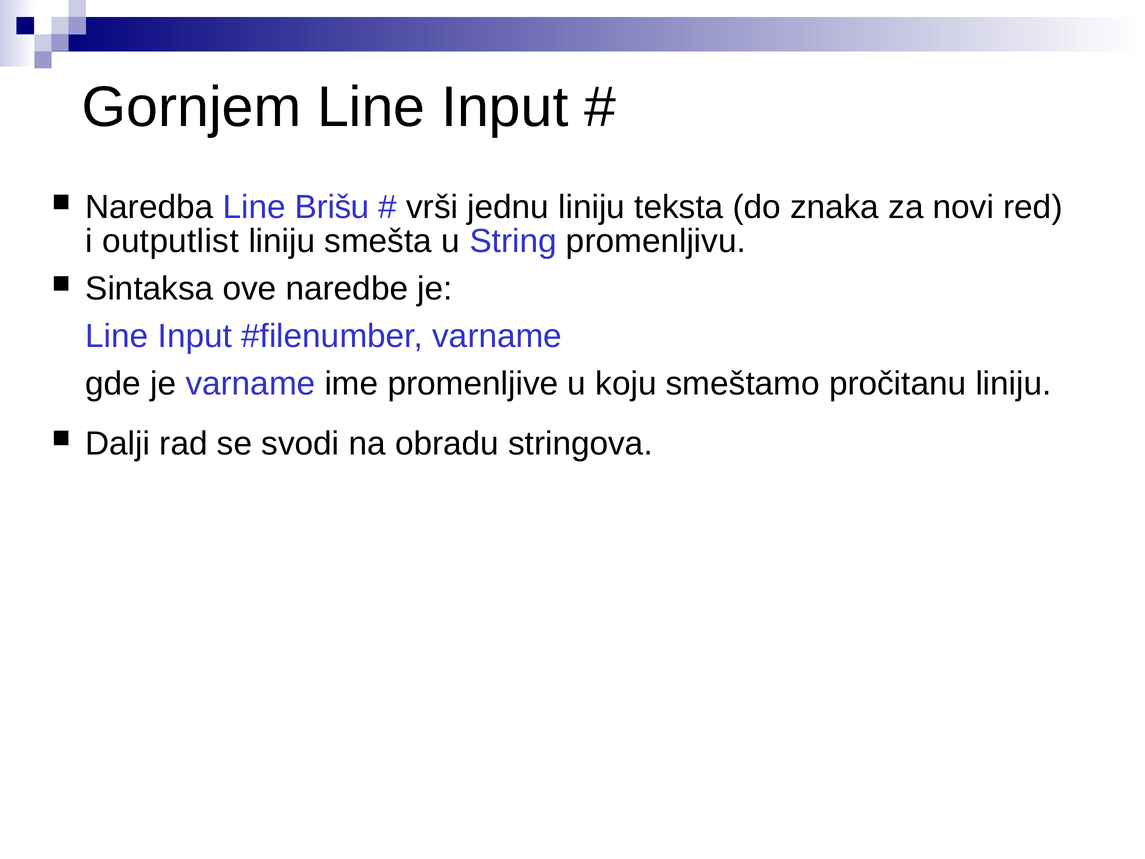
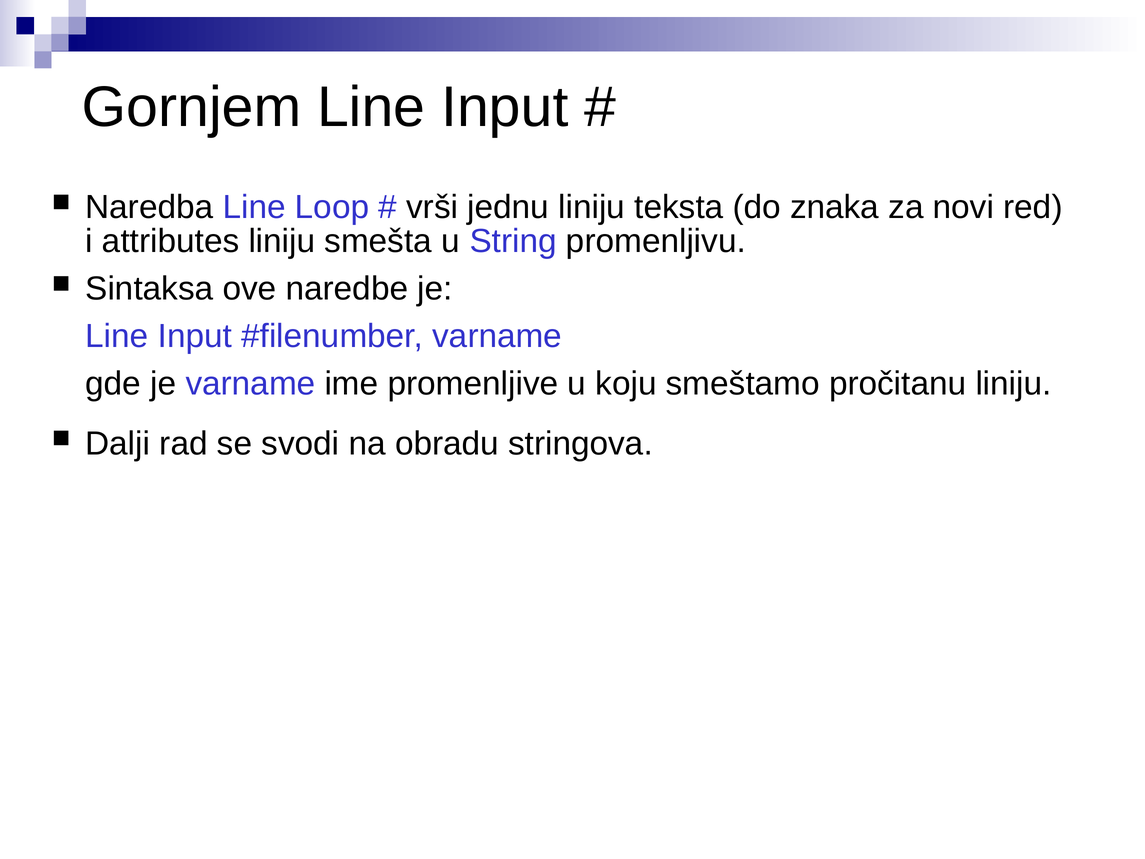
Brišu: Brišu -> Loop (332, 207)
outputlist: outputlist -> attributes (171, 241)
